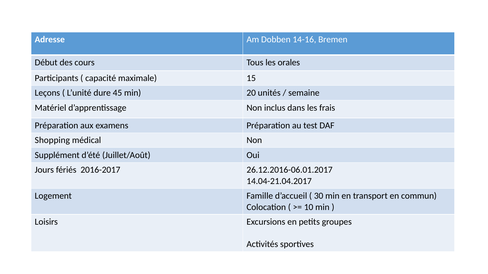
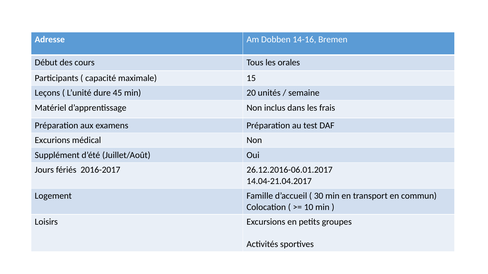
Shopping: Shopping -> Excurions (52, 141)
